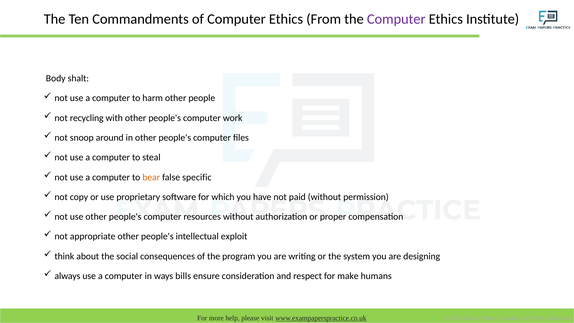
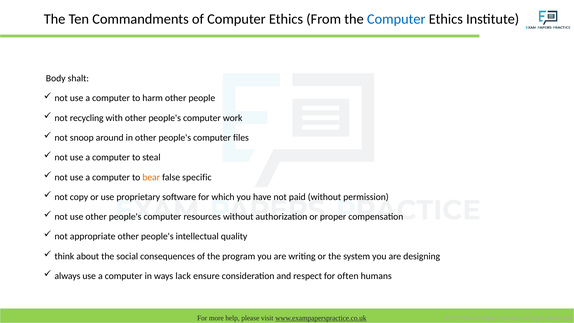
Computer colour: purple -> blue (396, 19)
exploit: exploit -> quality (234, 236)
bills: bills -> lack (183, 276)
make: make -> often (348, 276)
